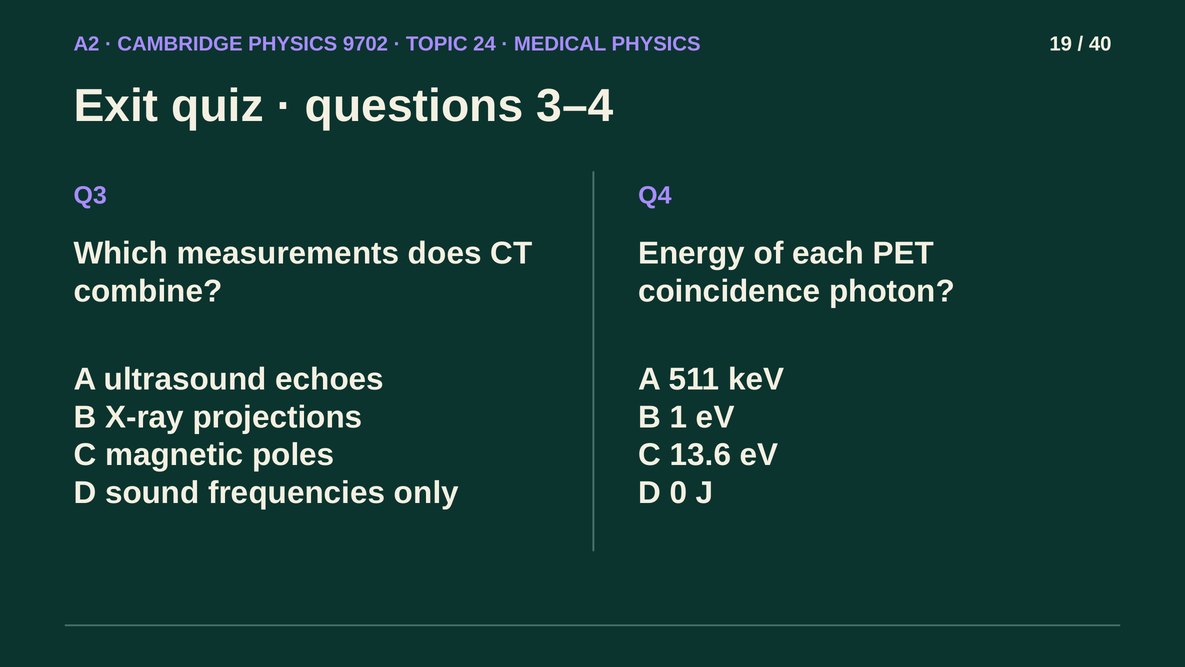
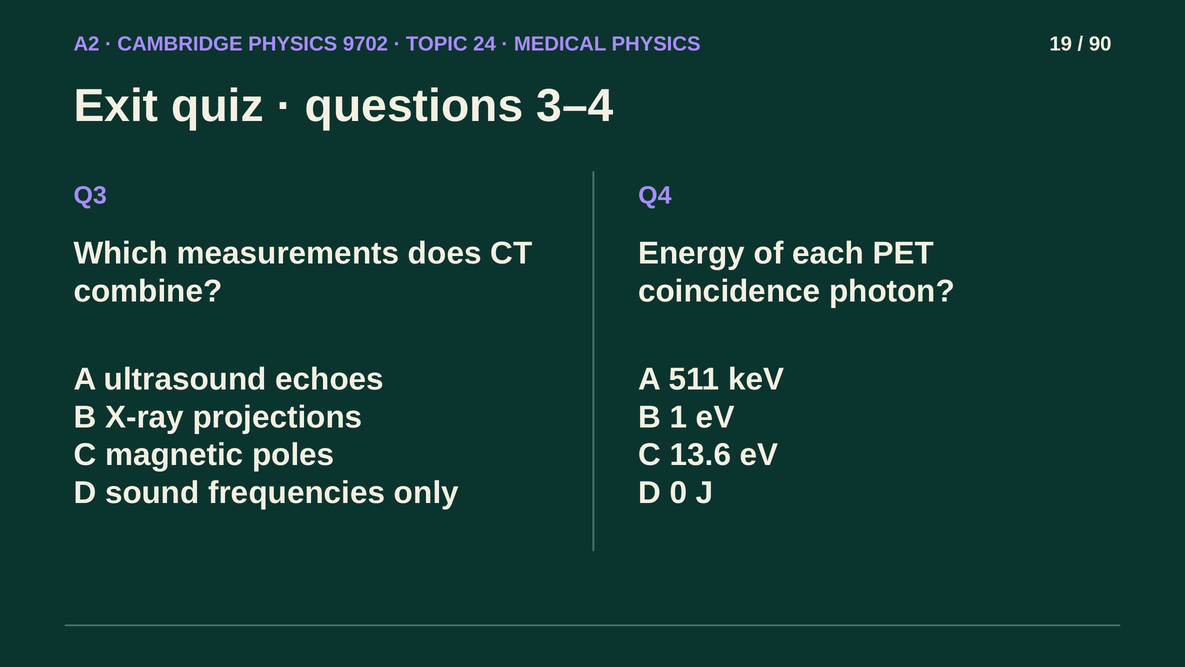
40: 40 -> 90 (1100, 44)
